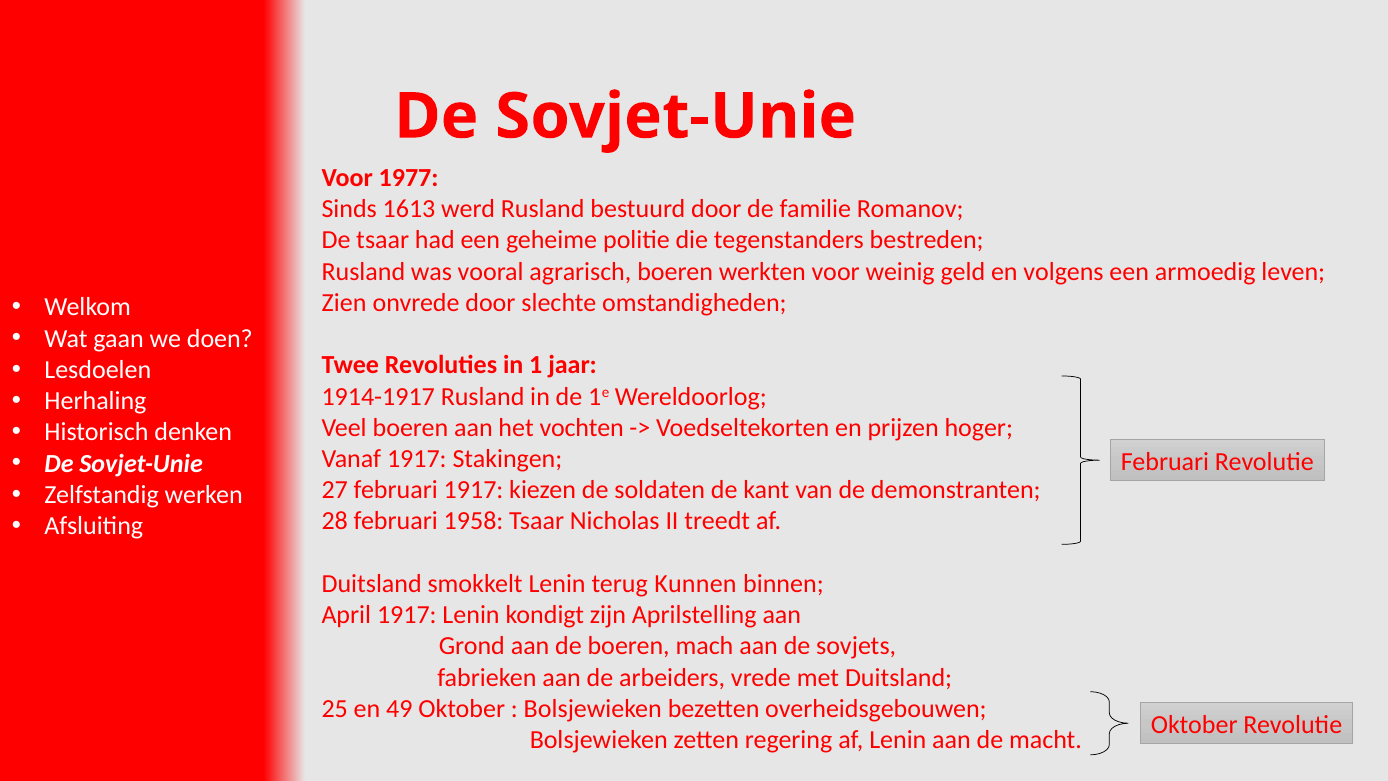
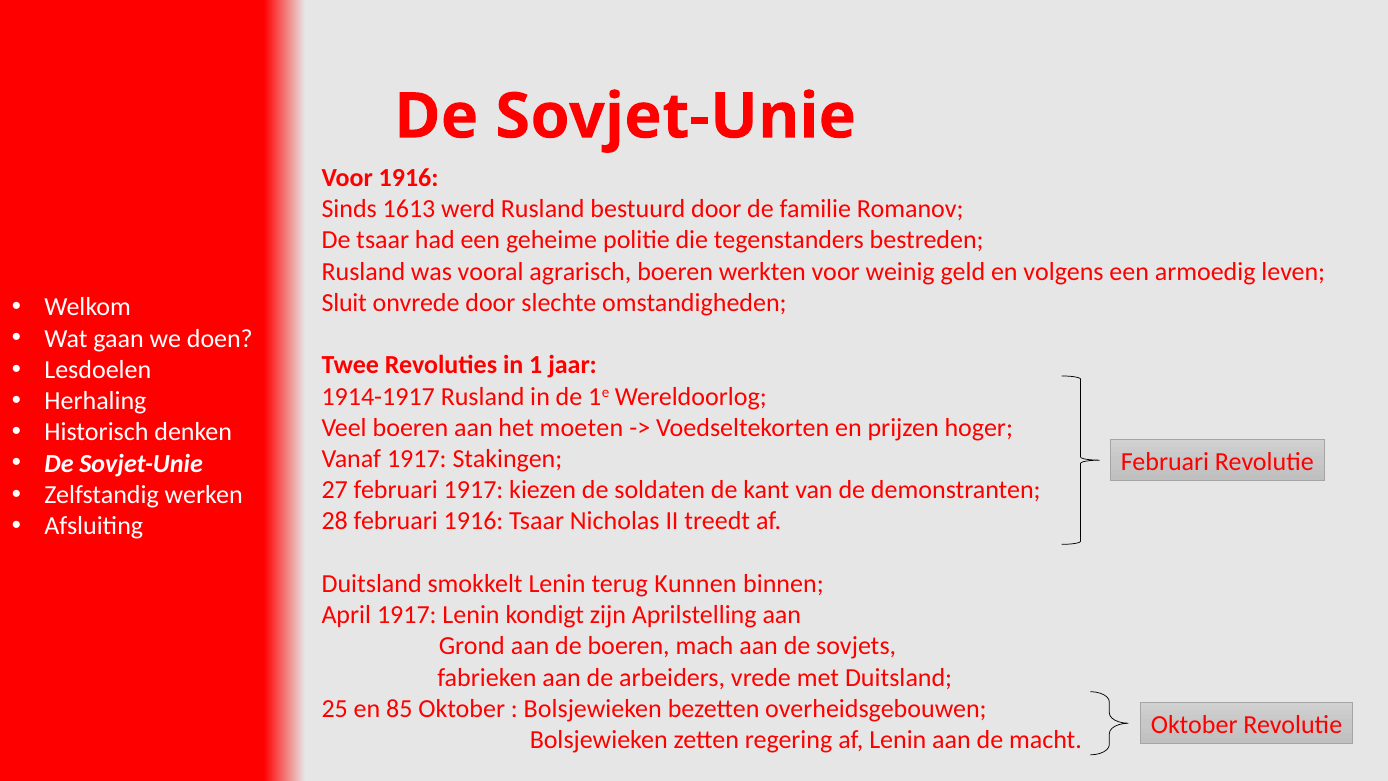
Voor 1977: 1977 -> 1916 (409, 178)
Zien: Zien -> Sluit (344, 303)
vochten: vochten -> moeten (581, 428)
februari 1958: 1958 -> 1916 (474, 521)
49: 49 -> 85 (399, 709)
